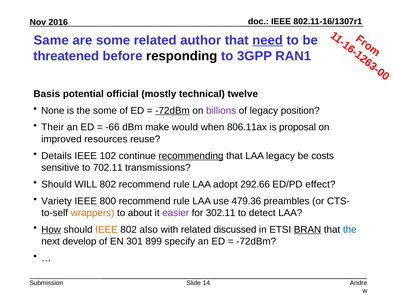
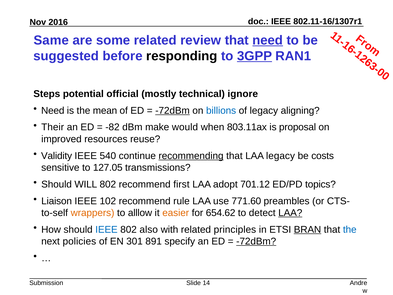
author: author -> review (201, 40)
threatened: threatened -> suggested (66, 56)
3GPP underline: none -> present (255, 56)
Basis: Basis -> Steps (47, 94)
twelve: twelve -> ignore (243, 94)
None: None -> Need (53, 110)
the some: some -> mean (105, 110)
billions colour: purple -> blue (221, 110)
position: position -> aligning (300, 110)
-66: -66 -> -82 (112, 127)
806.11ax: 806.11ax -> 803.11ax (247, 127)
Details: Details -> Validity (57, 156)
102: 102 -> 540 (108, 156)
702.11: 702.11 -> 127.05 (108, 167)
802 recommend rule: rule -> first (181, 184)
292.66: 292.66 -> 701.12 (255, 184)
effect: effect -> topics (320, 184)
Variety: Variety -> Liaison (57, 201)
800: 800 -> 102 (108, 201)
479.36: 479.36 -> 771.60 (246, 201)
about: about -> alllow (140, 213)
easier colour: purple -> orange (176, 213)
302.11: 302.11 -> 654.62 (221, 213)
LAA underline: none -> present (290, 213)
How underline: present -> none (51, 229)
IEEE colour: orange -> blue (106, 229)
discussed: discussed -> principles (235, 229)
develop: develop -> policies (79, 241)
899: 899 -> 891 (154, 241)
-72dBm underline: none -> present (256, 241)
